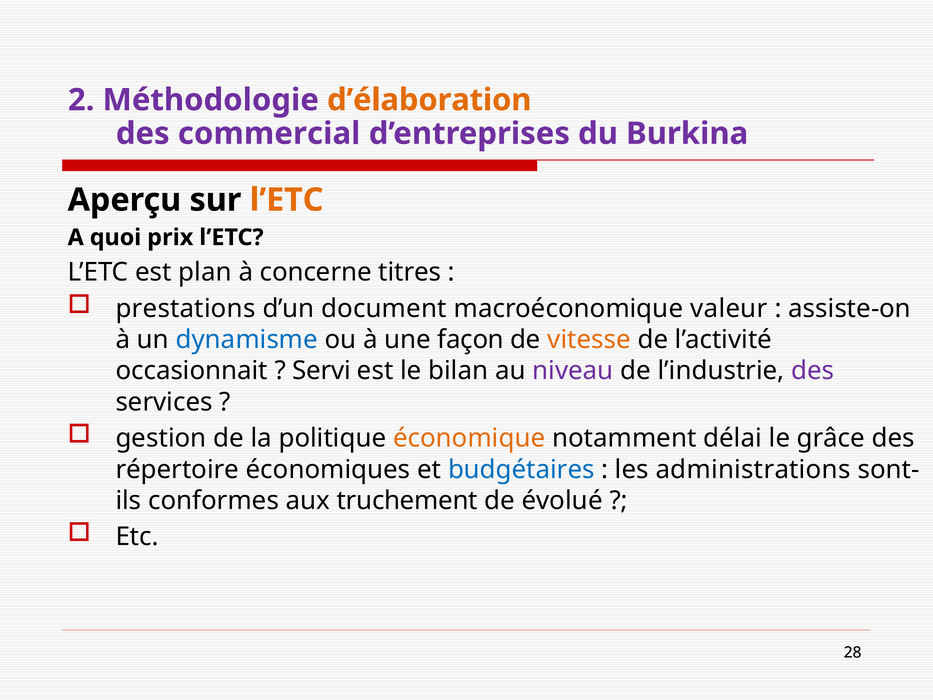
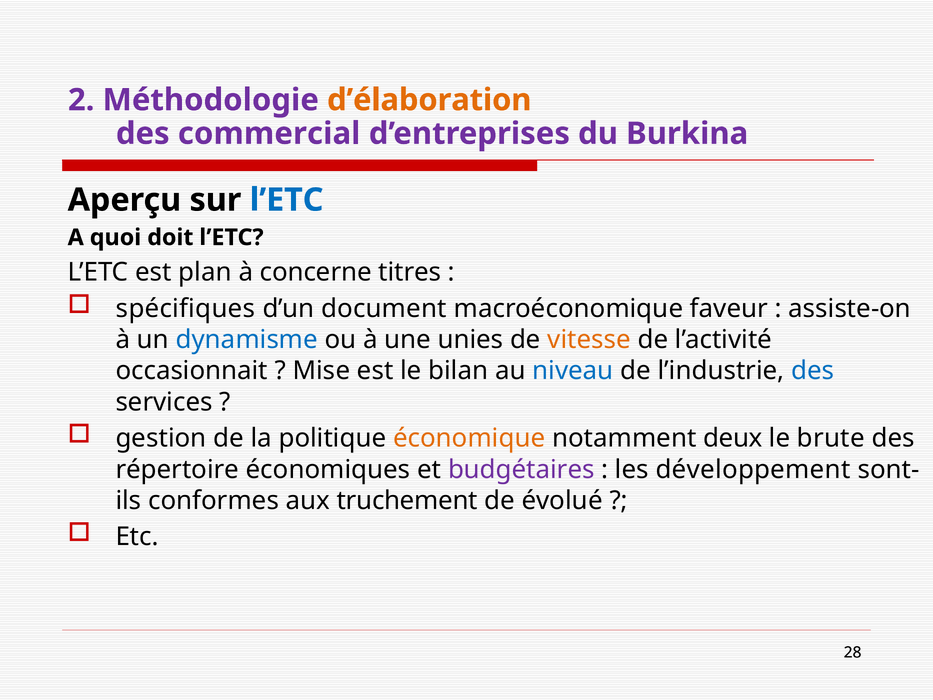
l’ETC colour: orange -> blue (287, 200)
prix: prix -> doit (170, 237)
prestations: prestations -> spécifiques (186, 309)
valeur: valeur -> faveur (729, 309)
façon: façon -> unies (471, 340)
Servi: Servi -> Mise (321, 371)
niveau colour: purple -> blue (573, 371)
des colour: purple -> blue (813, 371)
délai: délai -> deux (733, 438)
grâce: grâce -> brute (831, 438)
budgétaires colour: blue -> purple (521, 469)
administrations: administrations -> développement (753, 469)
